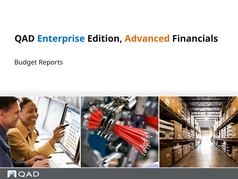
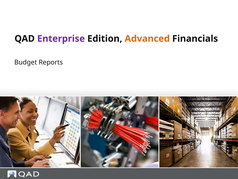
Enterprise colour: blue -> purple (61, 39)
